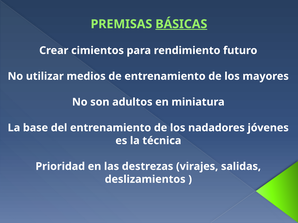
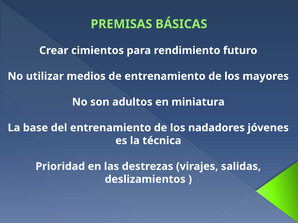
BÁSICAS underline: present -> none (181, 24)
